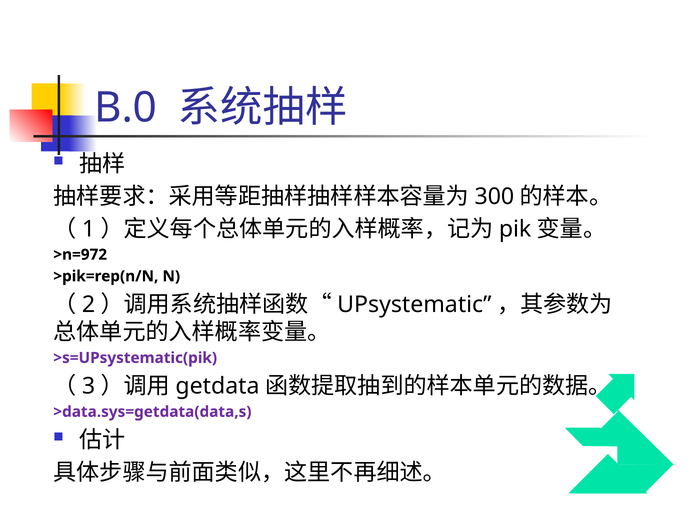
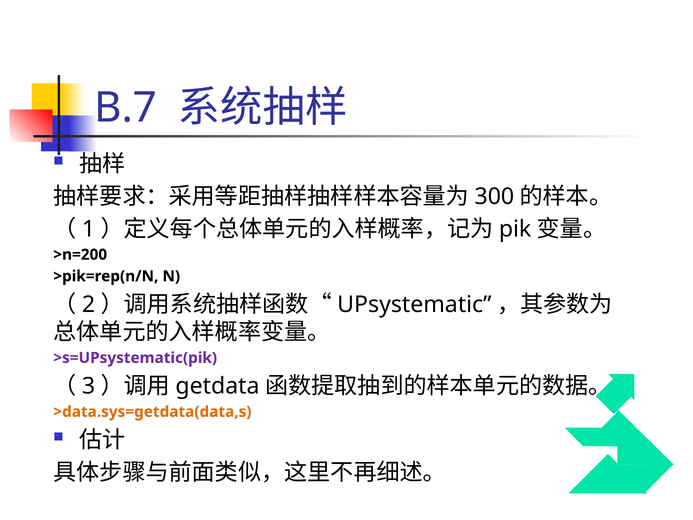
B.0: B.0 -> B.7 (126, 107)
>n=972: >n=972 -> >n=200 (80, 255)
>data.sys=getdata(data,s colour: purple -> orange (152, 412)
